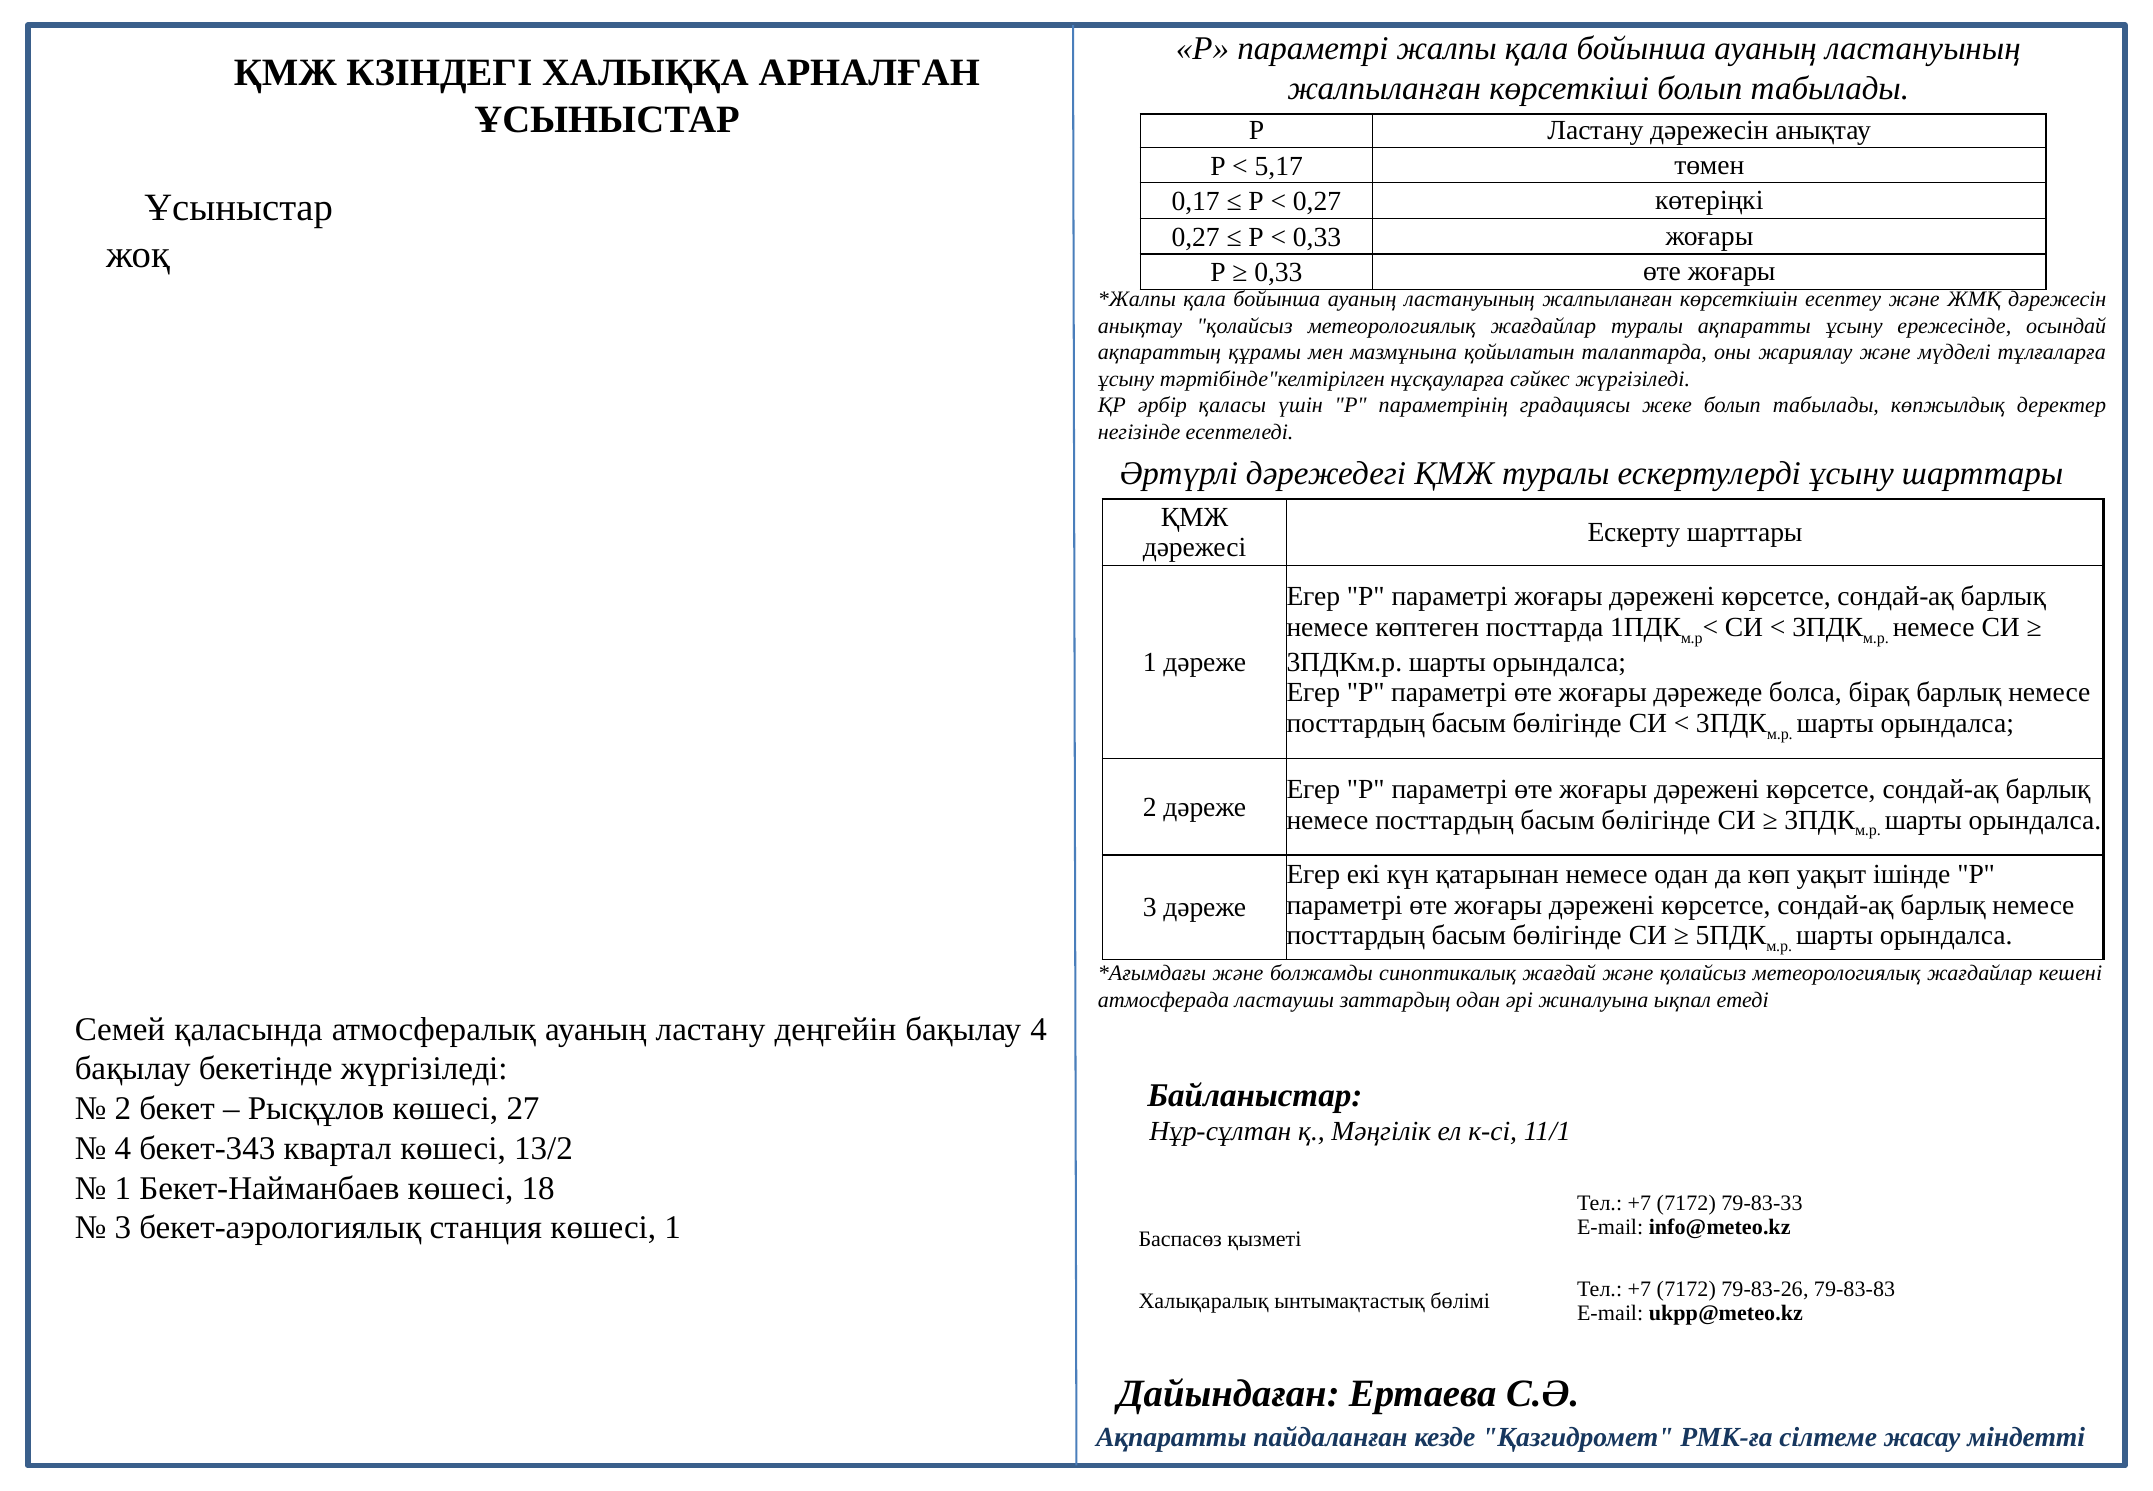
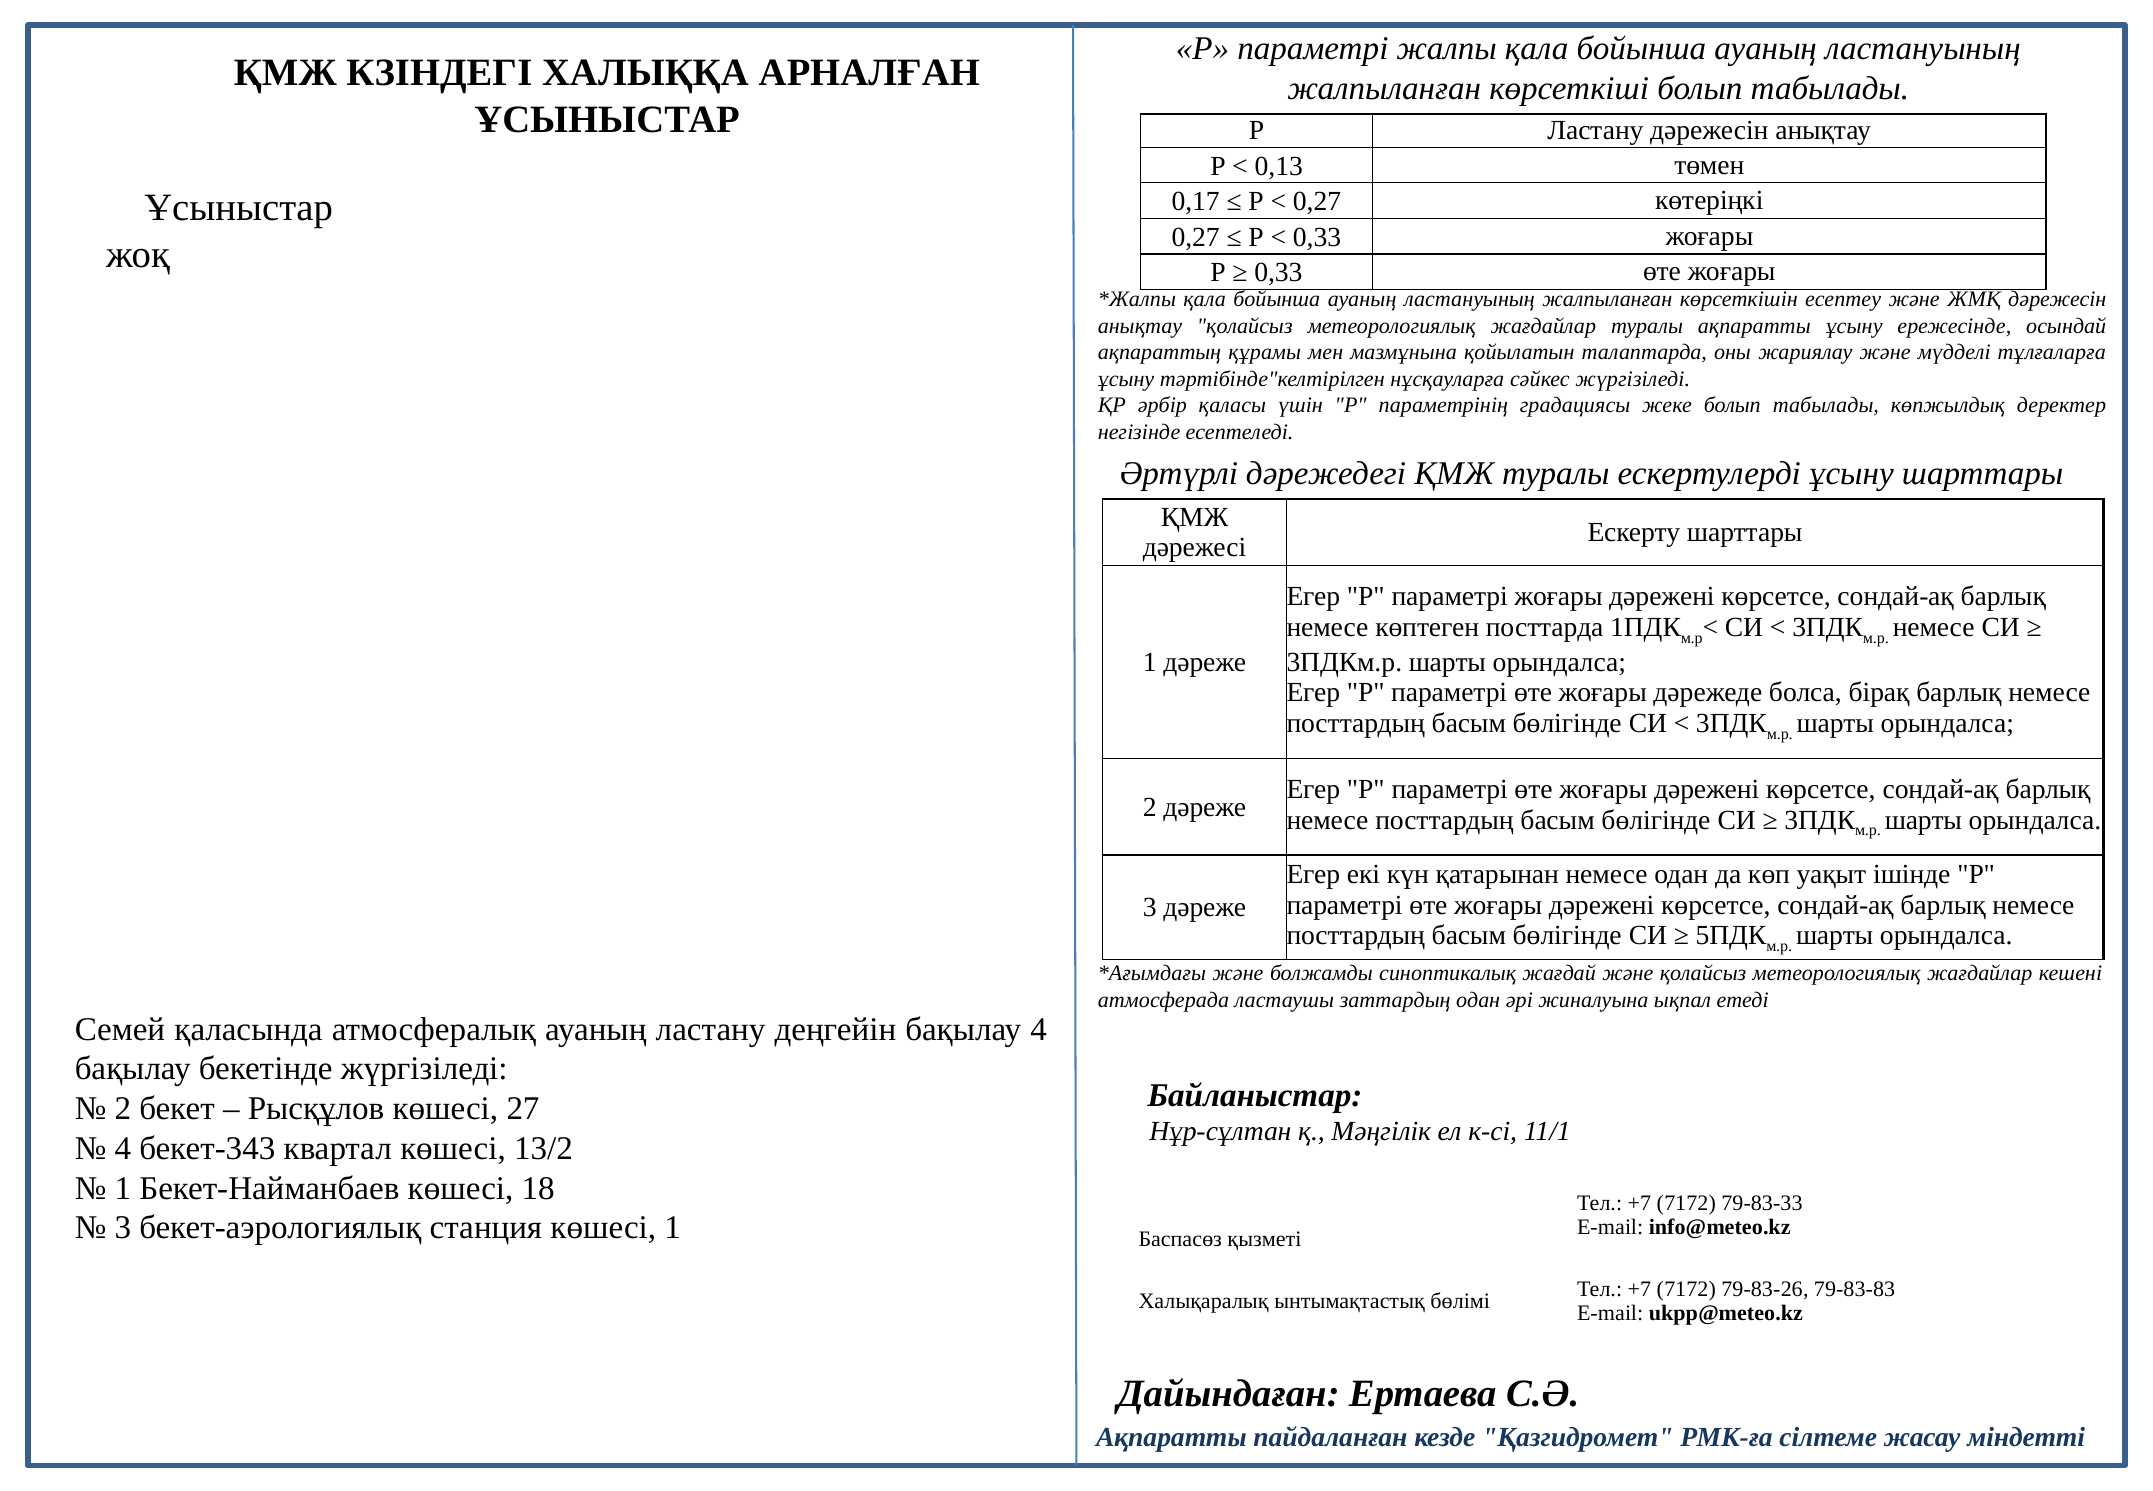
5,17: 5,17 -> 0,13 (1279, 166)
